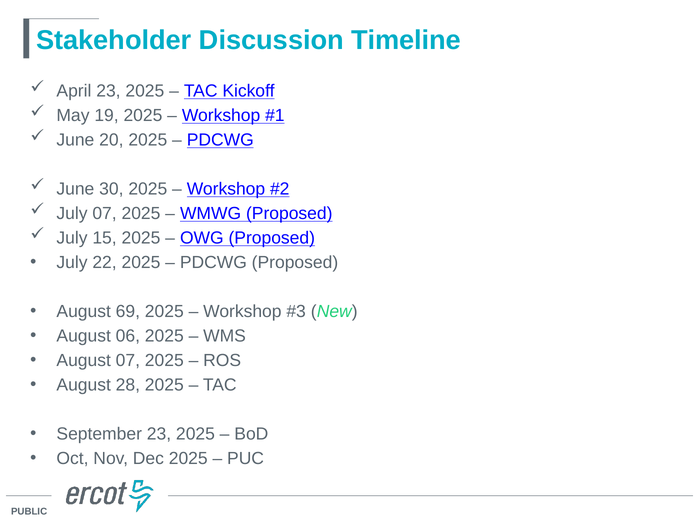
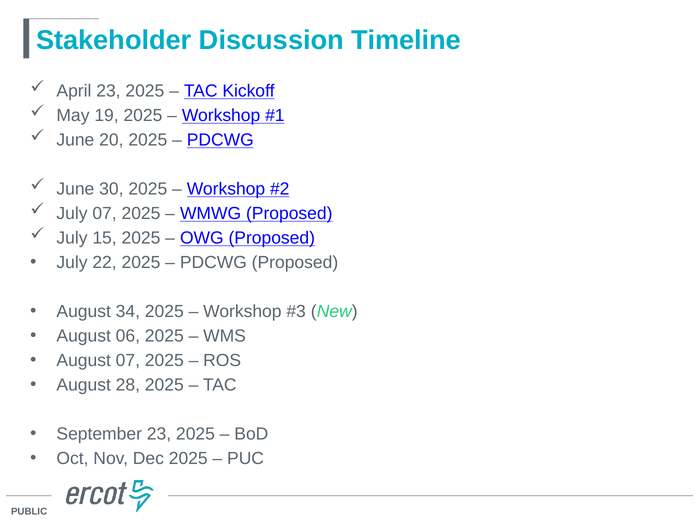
69: 69 -> 34 (128, 312)
